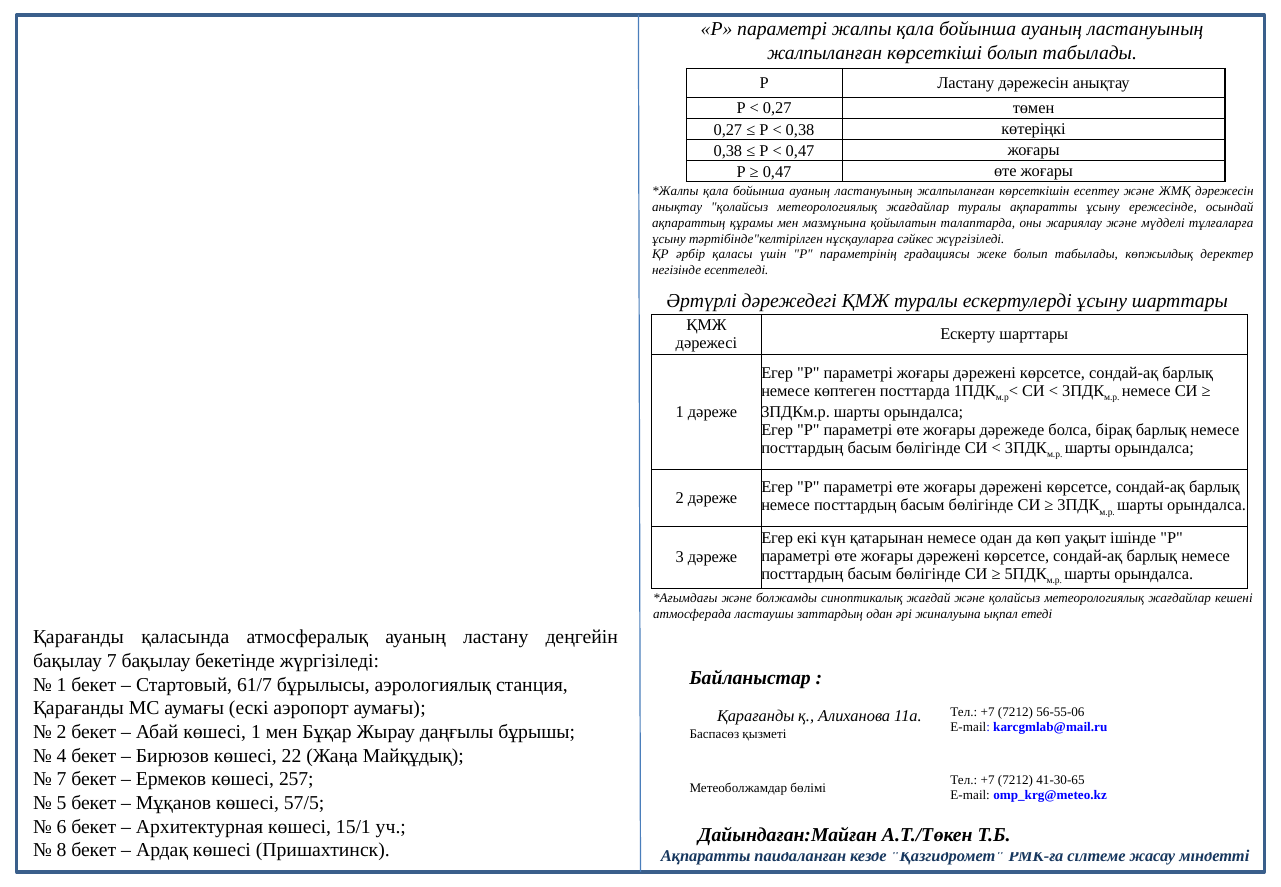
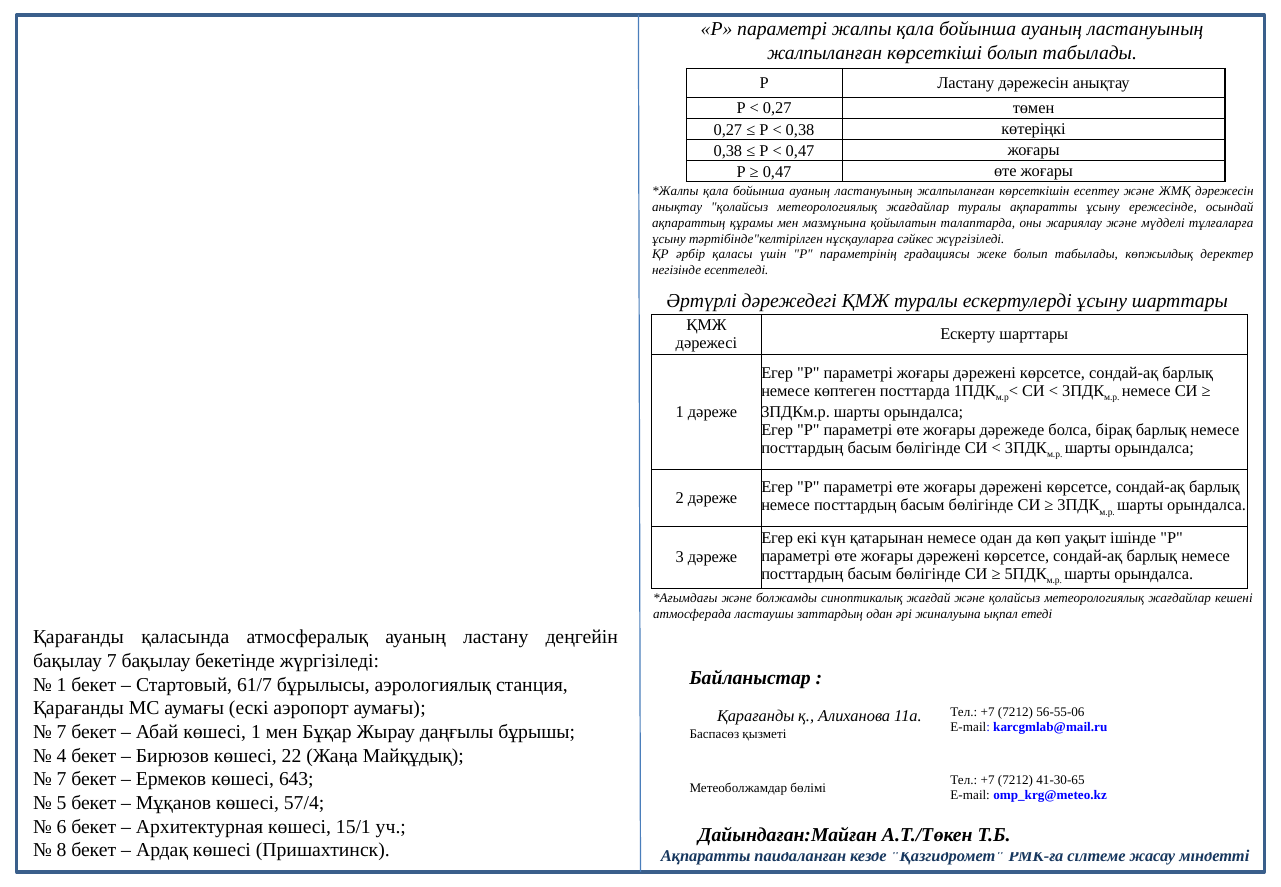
2: 2 -> 7 (62, 732)
257: 257 -> 643 (296, 779)
57/5: 57/5 -> 57/4 (304, 803)
